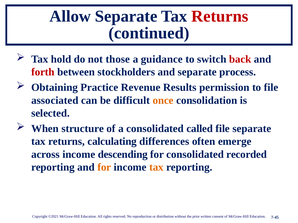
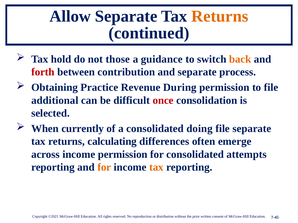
Returns colour: red -> orange (220, 16)
back colour: red -> orange (240, 59)
stockholders: stockholders -> contribution (126, 72)
Results: Results -> During (180, 88)
associated: associated -> additional (55, 101)
once colour: orange -> red (163, 101)
structure: structure -> currently (83, 129)
called: called -> doing (200, 129)
income descending: descending -> permission (123, 155)
recorded: recorded -> attempts (247, 155)
